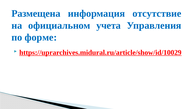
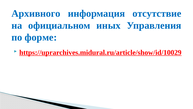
Размещена: Размещена -> Архивного (36, 13)
учета: учета -> иных (108, 25)
